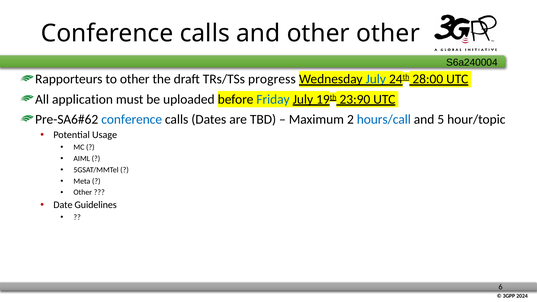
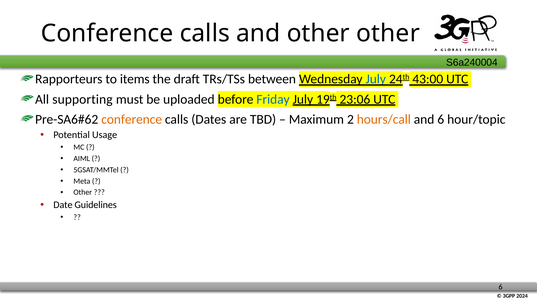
to other: other -> items (135, 79)
progress: progress -> between (272, 79)
28:00: 28:00 -> 43:00 (428, 79)
application: application -> supporting (82, 99)
23:90: 23:90 -> 23:06 (355, 99)
conference colour: blue -> orange (132, 119)
hours/call colour: blue -> orange (384, 119)
and 5: 5 -> 6 (441, 119)
